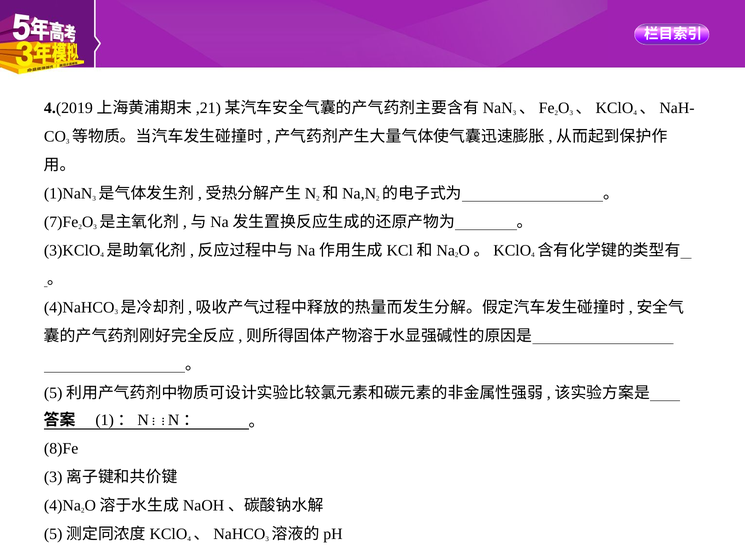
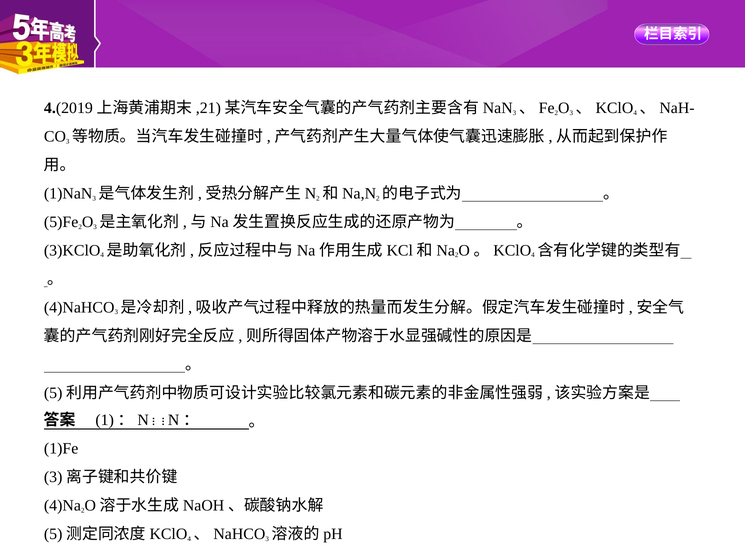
7)Fe: 7)Fe -> 5)Fe (61, 222)
8)Fe: 8)Fe -> 1)Fe (61, 449)
